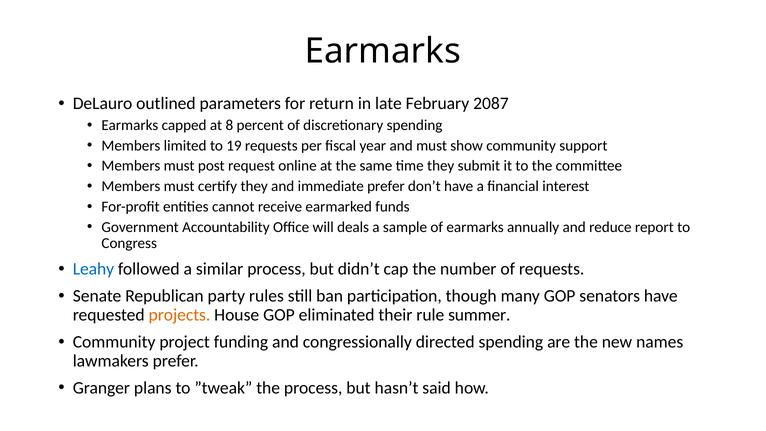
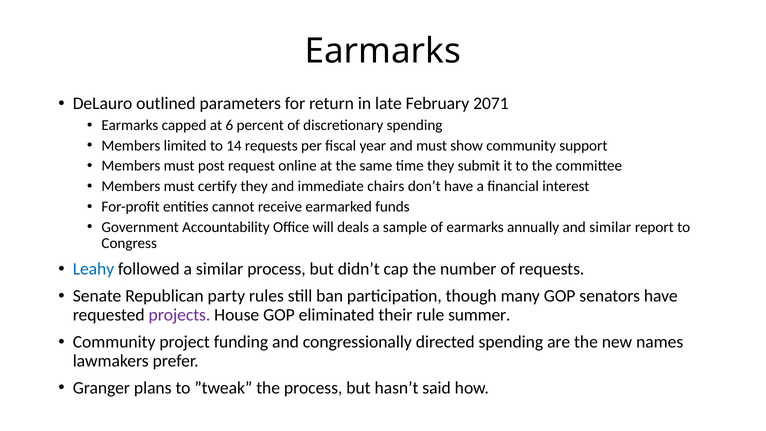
2087: 2087 -> 2071 (491, 104)
8: 8 -> 6 (229, 125)
19: 19 -> 14 (234, 146)
immediate prefer: prefer -> chairs (386, 186)
and reduce: reduce -> similar (610, 227)
projects colour: orange -> purple (179, 315)
